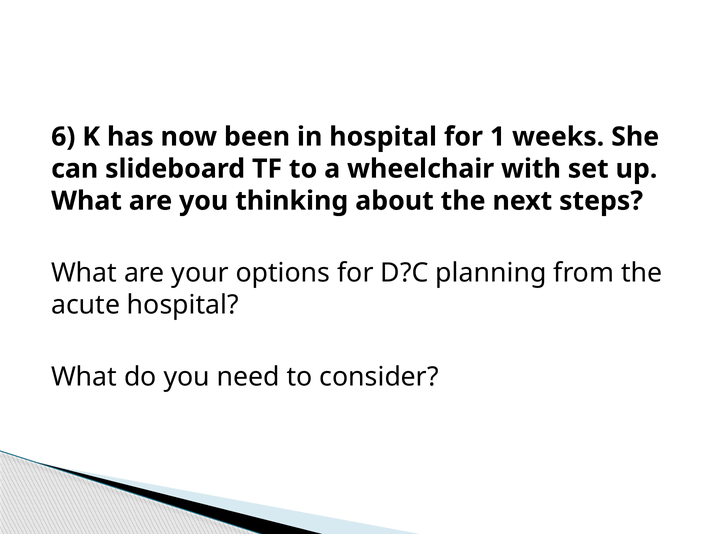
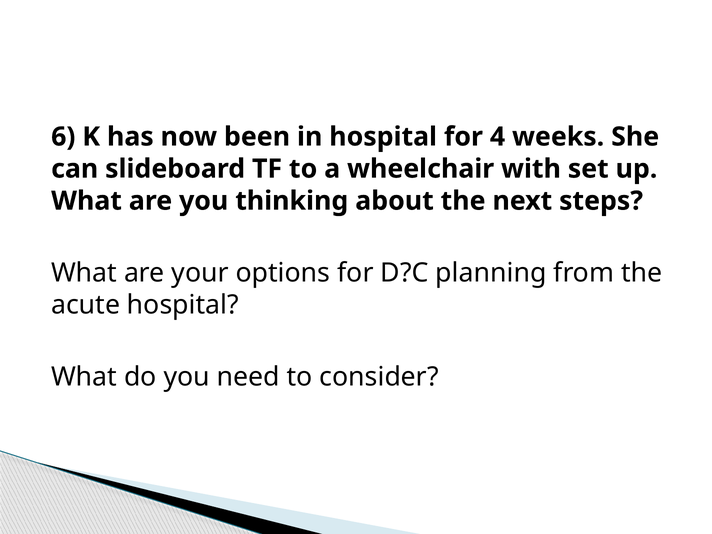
1: 1 -> 4 (498, 137)
